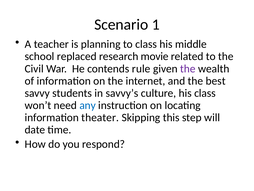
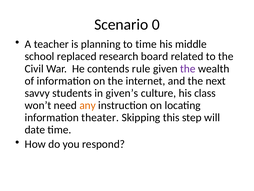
1: 1 -> 0 (156, 25)
to class: class -> time (146, 44)
movie: movie -> board (155, 56)
best: best -> next (216, 81)
savvy’s: savvy’s -> given’s (122, 93)
any colour: blue -> orange (88, 105)
